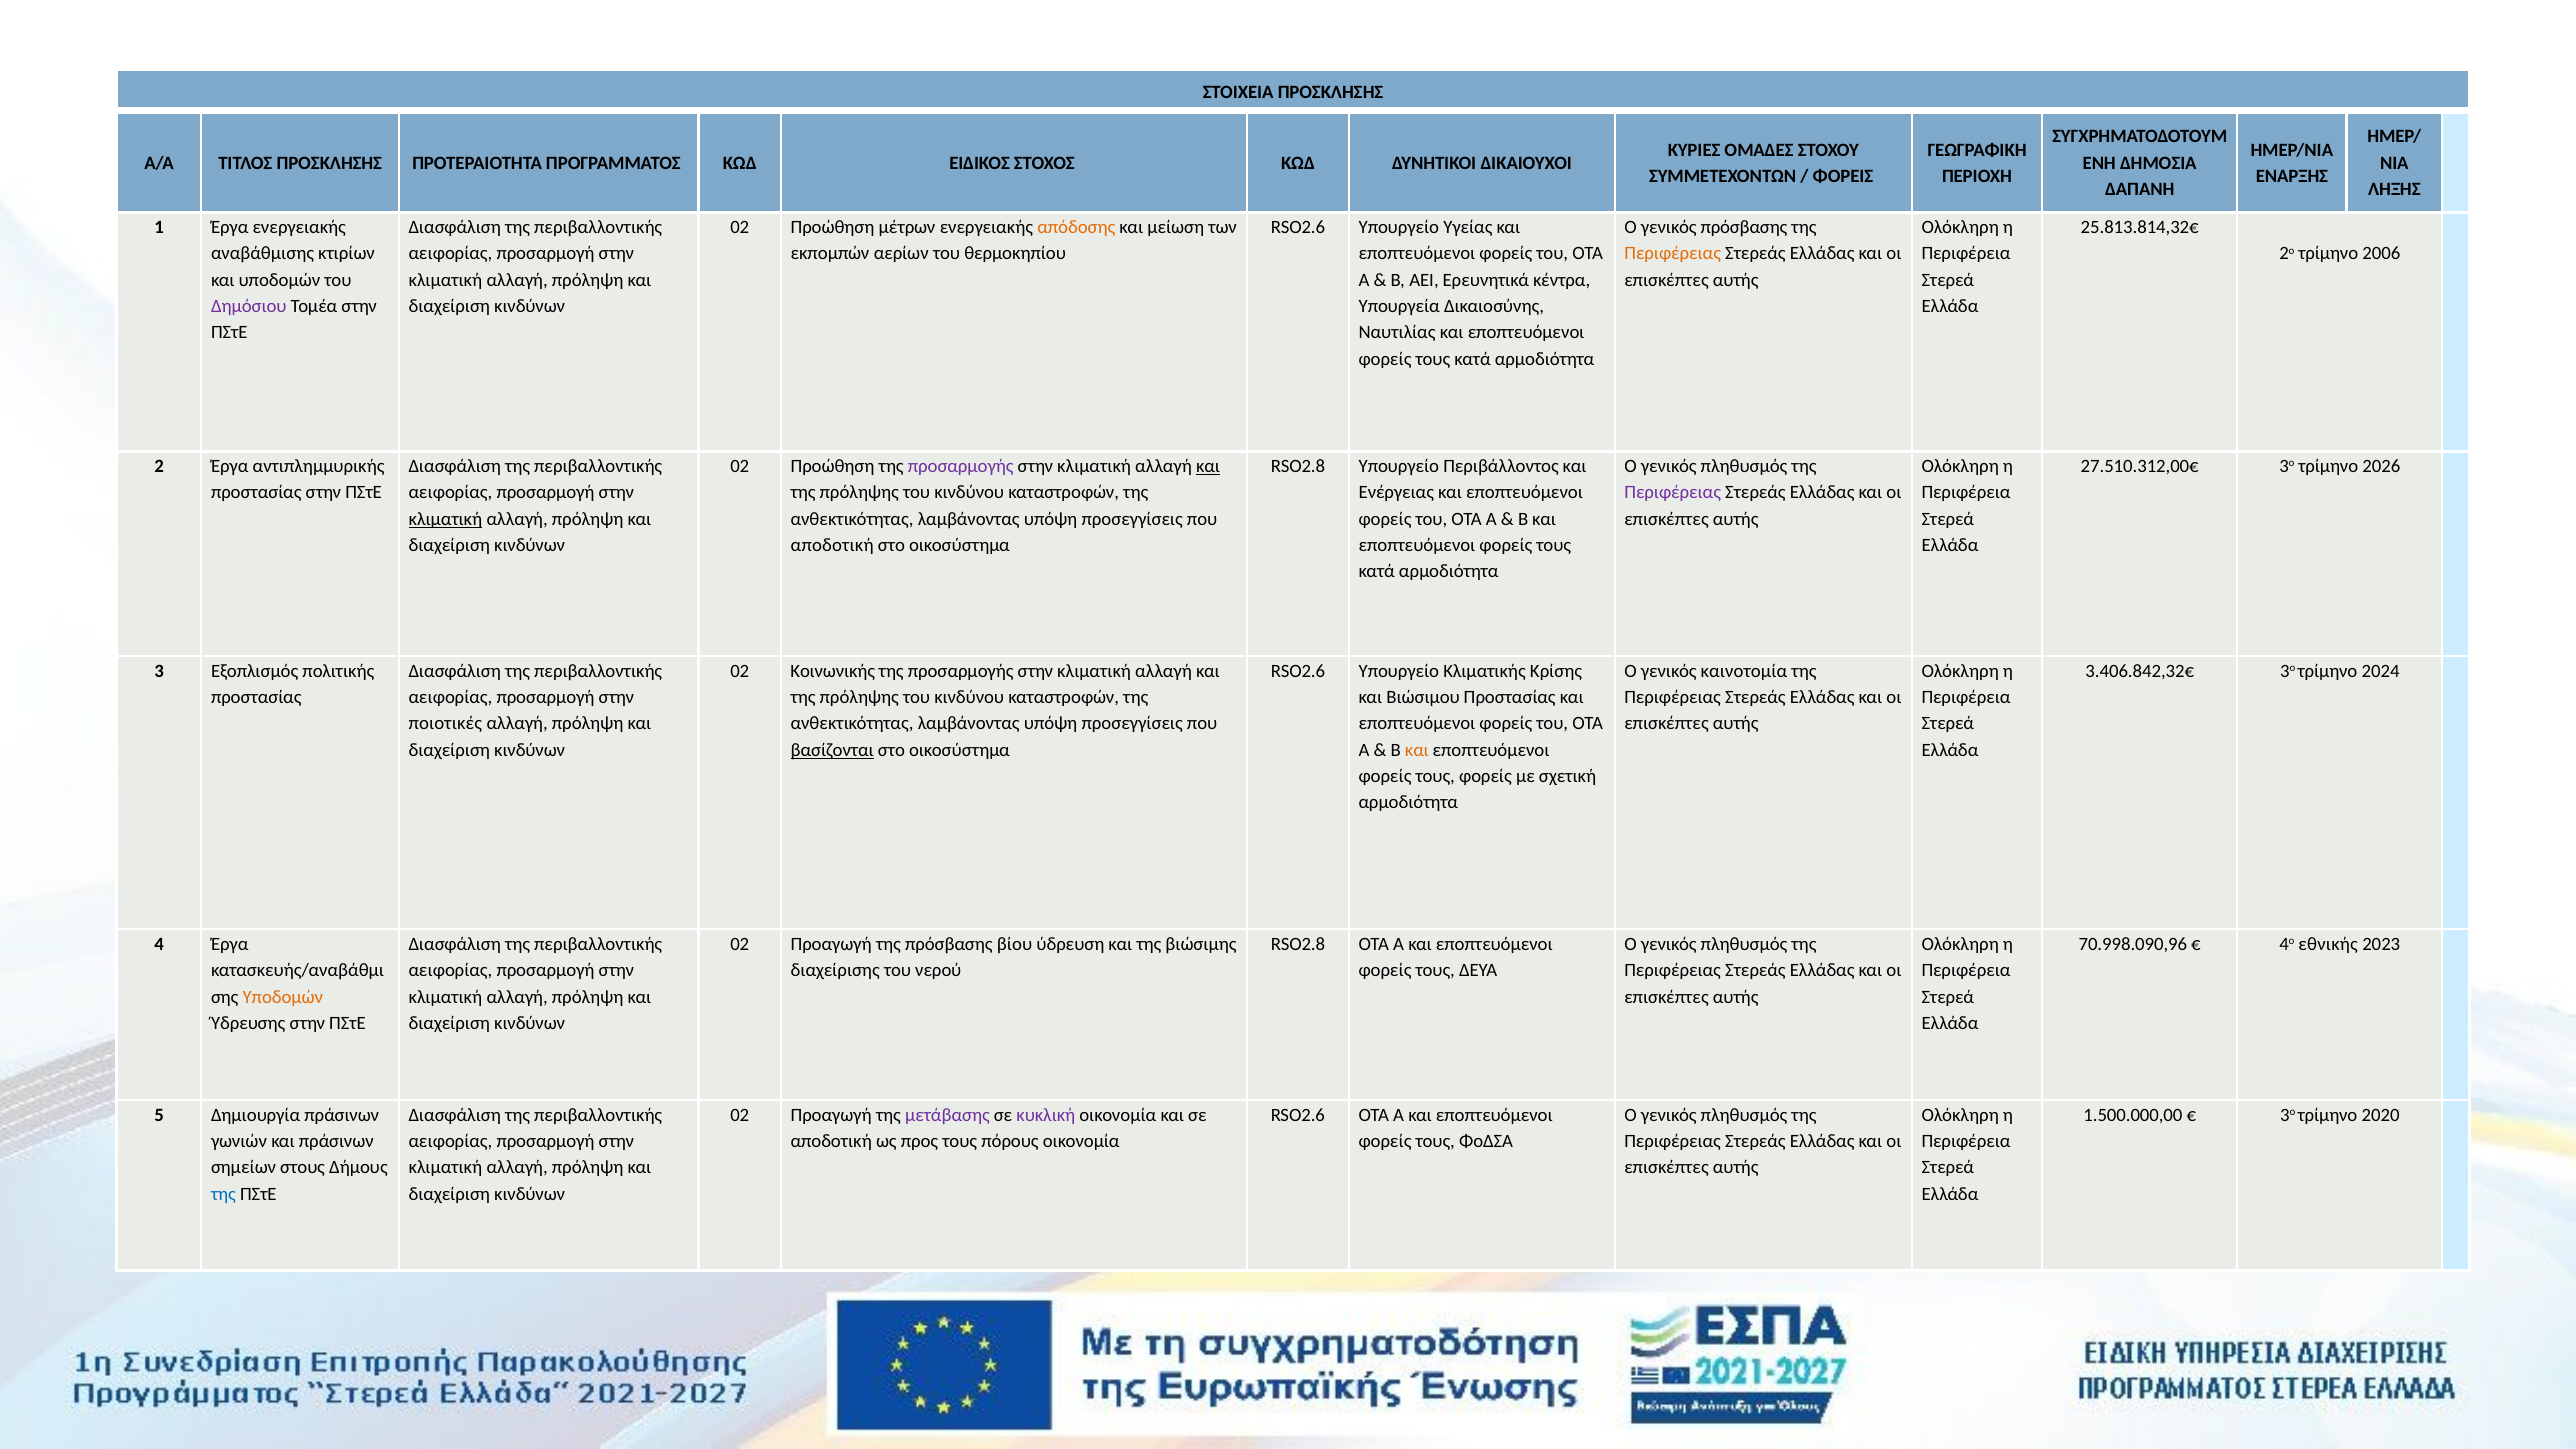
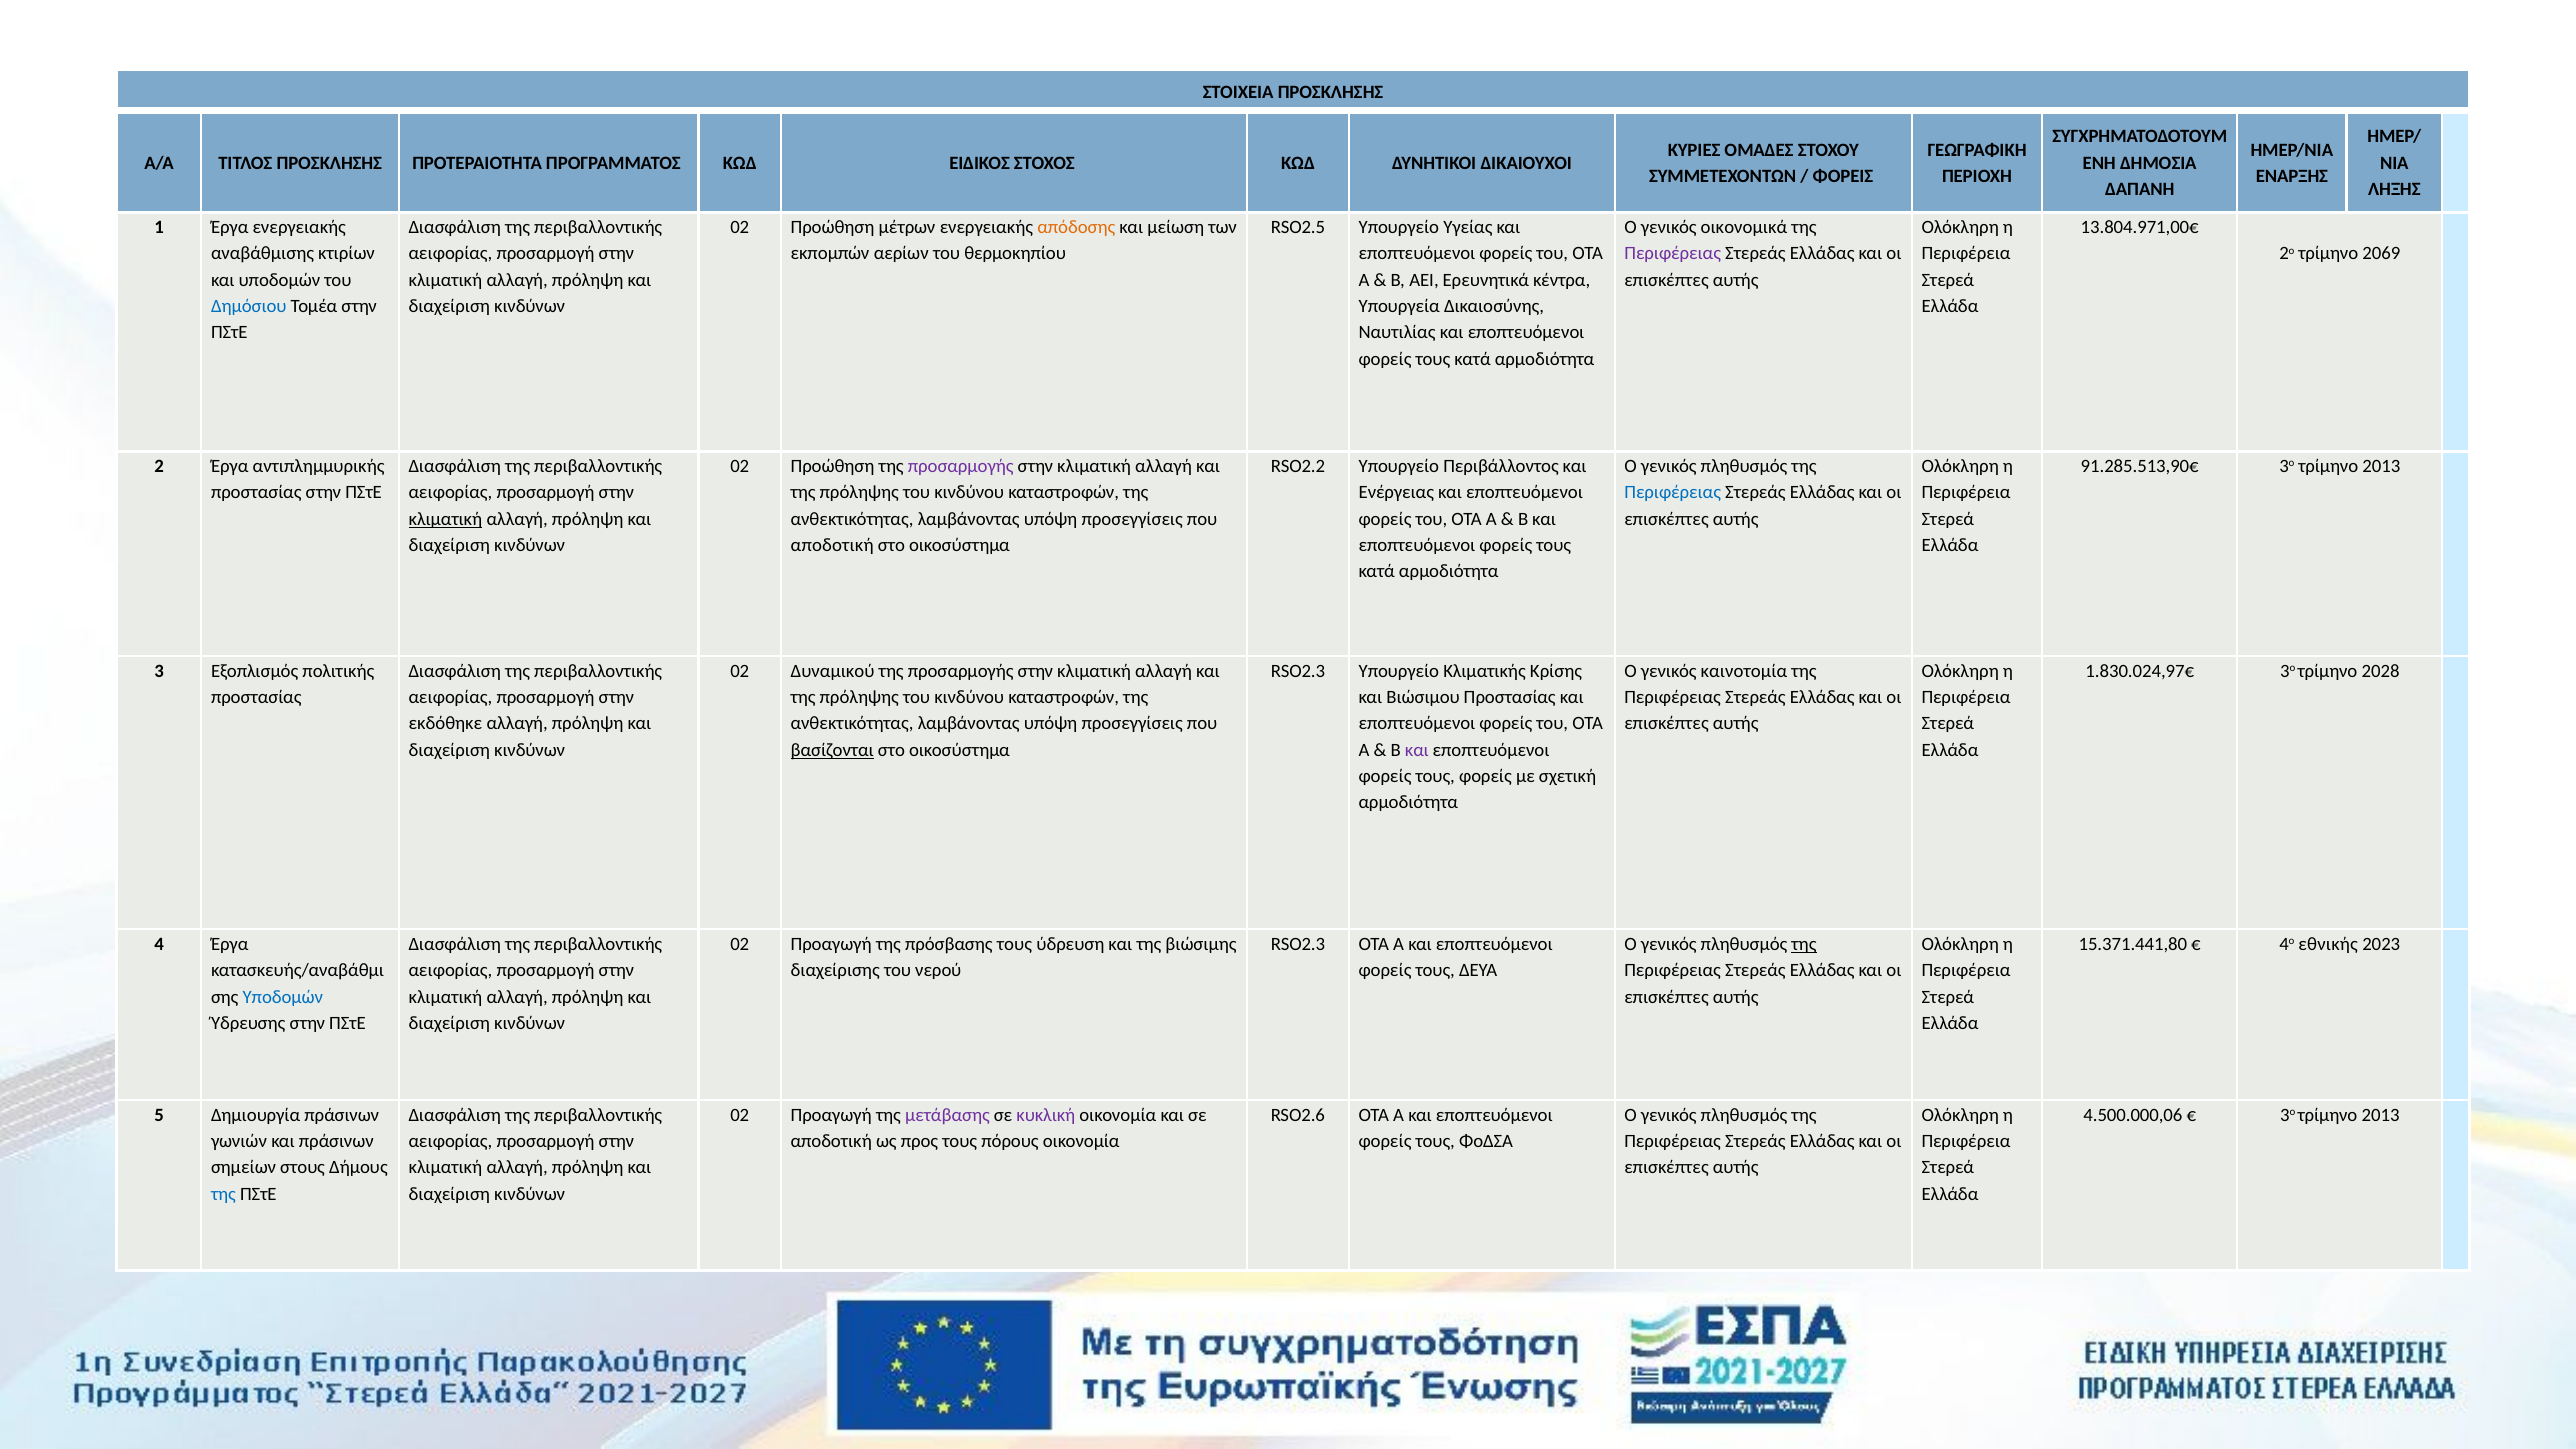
RSO2.6: RSO2.6 -> RSO2.5 (1298, 227)
γενικός πρόσβασης: πρόσβασης -> οικονομικά (1744, 227)
25.813.814,32€: 25.813.814,32€ -> 13.804.971,00€ (2140, 227)
Περιφέρειας colour: orange -> purple (1673, 254)
2006: 2006 -> 2069 (2381, 254)
Δημόσιου colour: purple -> blue (249, 306)
και underline: present -> none (1208, 466)
RSO2.8: RSO2.8 -> RSO2.2 (1298, 466)
27.510.312,00€: 27.510.312,00€ -> 91.285.513,90€ (2140, 466)
2026: 2026 -> 2013 (2381, 466)
Περιφέρειας colour: purple -> blue (1673, 493)
Κοινωνικής: Κοινωνικής -> Δυναμικού (833, 671)
RSO2.6: RSO2.6 -> RSO2.3 (1298, 671)
3.406.842,32€: 3.406.842,32€ -> 1.830.024,97€ (2140, 671)
2024: 2024 -> 2028 (2381, 671)
ποιοτικές: ποιοτικές -> εκδόθηκε (445, 724)
και colour: orange -> purple (1417, 750)
πρόσβασης βίου: βίου -> τους (1014, 944)
RSO2.8: RSO2.8 -> RSO2.3 (1298, 944)
της underline: none -> present (1804, 944)
70.998.090,96: 70.998.090,96 -> 15.371.441,80 (2133, 944)
Υποδομών colour: orange -> blue (283, 997)
1.500.000,00: 1.500.000,00 -> 4.500.000,06 (2133, 1115)
2020: 2020 -> 2013 (2381, 1115)
